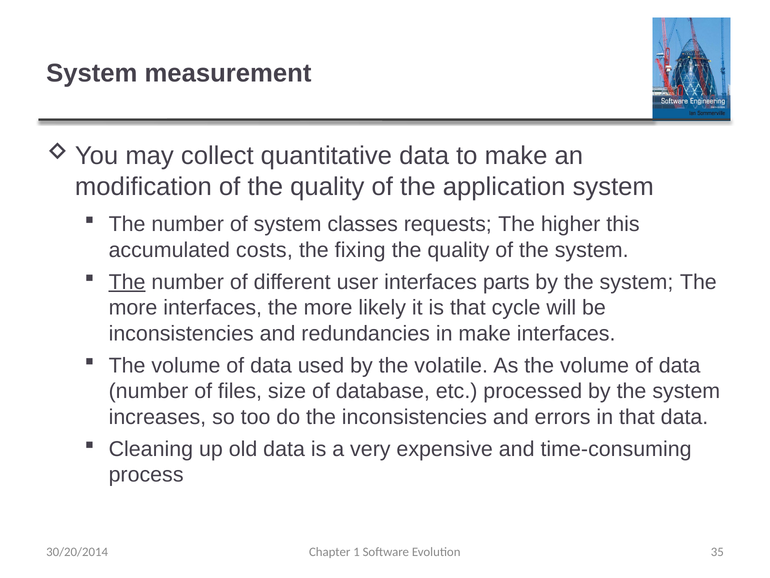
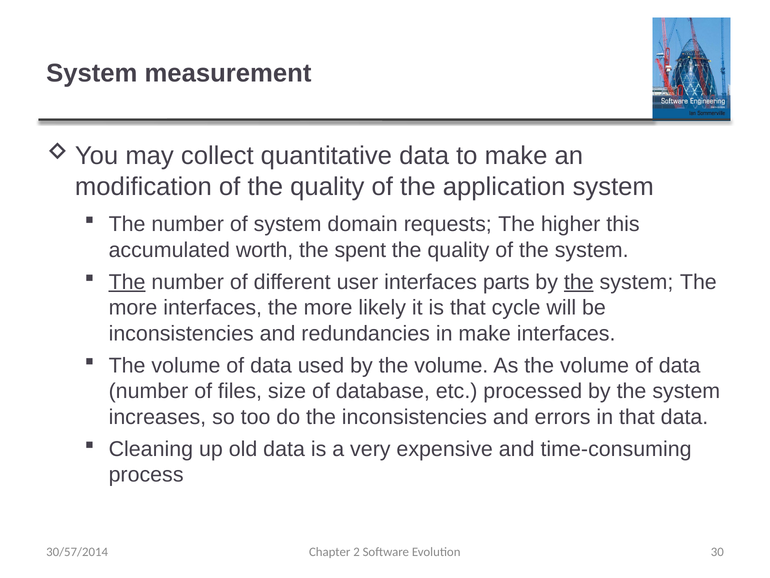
classes: classes -> domain (363, 224)
costs: costs -> worth (265, 250)
fixing: fixing -> spent (360, 250)
the underline: none -> present (579, 282)
by the volatile: volatile -> volume (451, 365)
1: 1 -> 2 (357, 551)
35: 35 -> 30 (717, 551)
30/20/2014: 30/20/2014 -> 30/57/2014 (77, 552)
